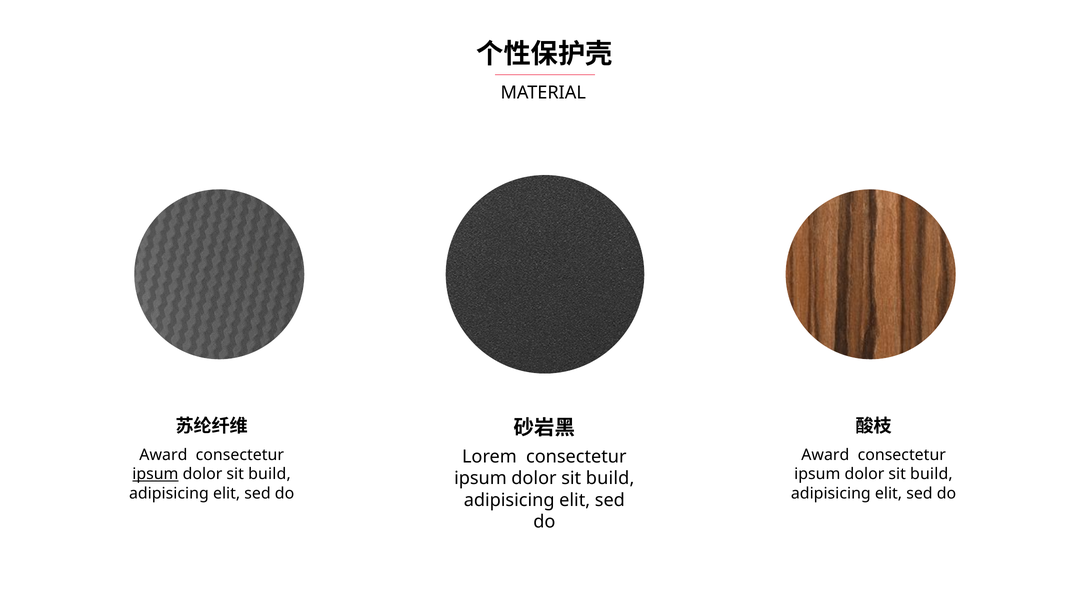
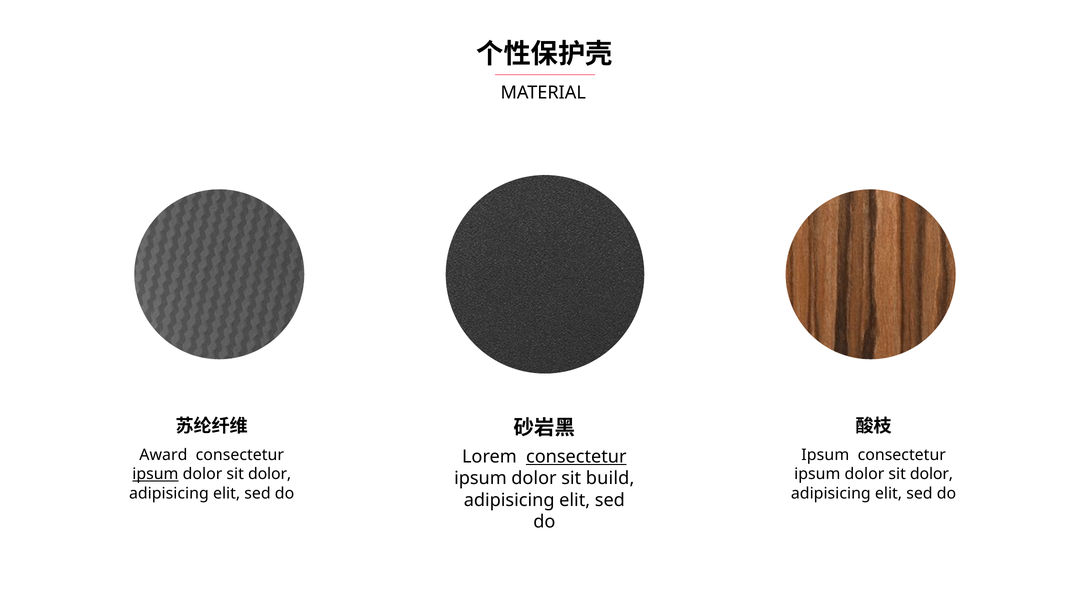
Award: Award -> Ipsum (825, 455)
consectetur underline: none -> present (576, 457)
build: build -> dolor (270, 474)
build: build -> dolor (932, 474)
